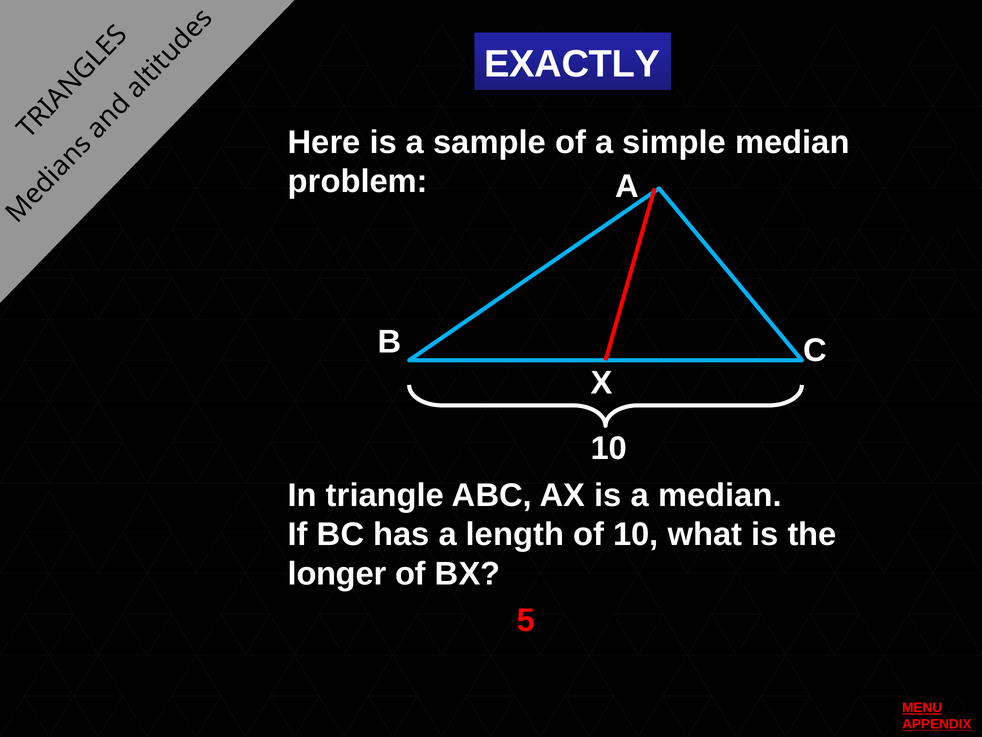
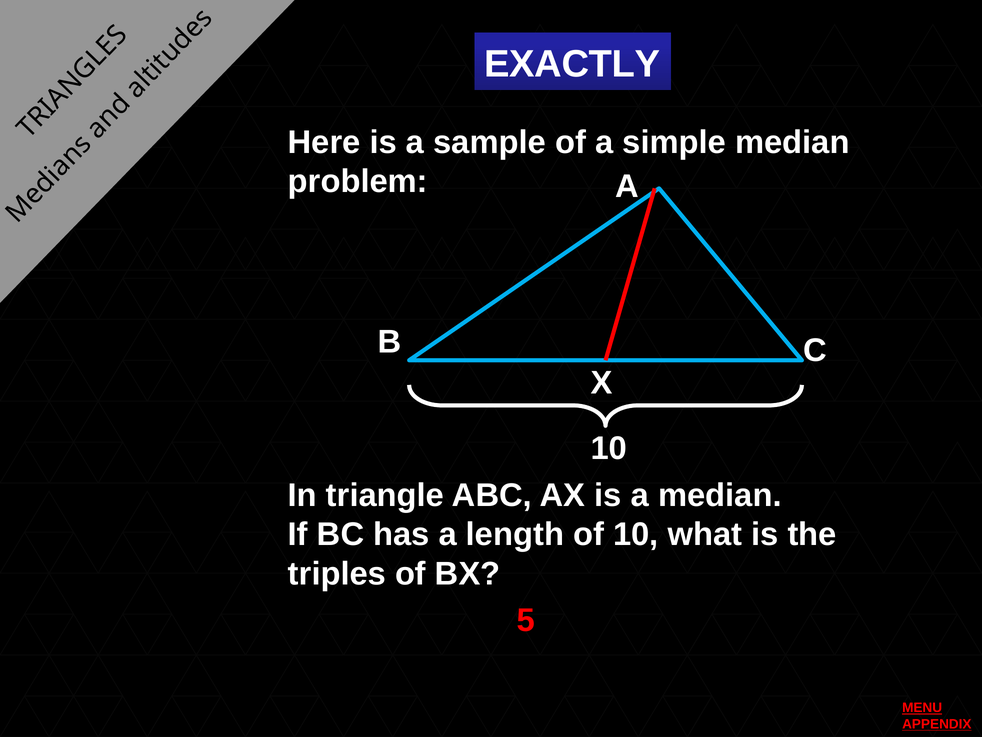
longer: longer -> triples (337, 573)
